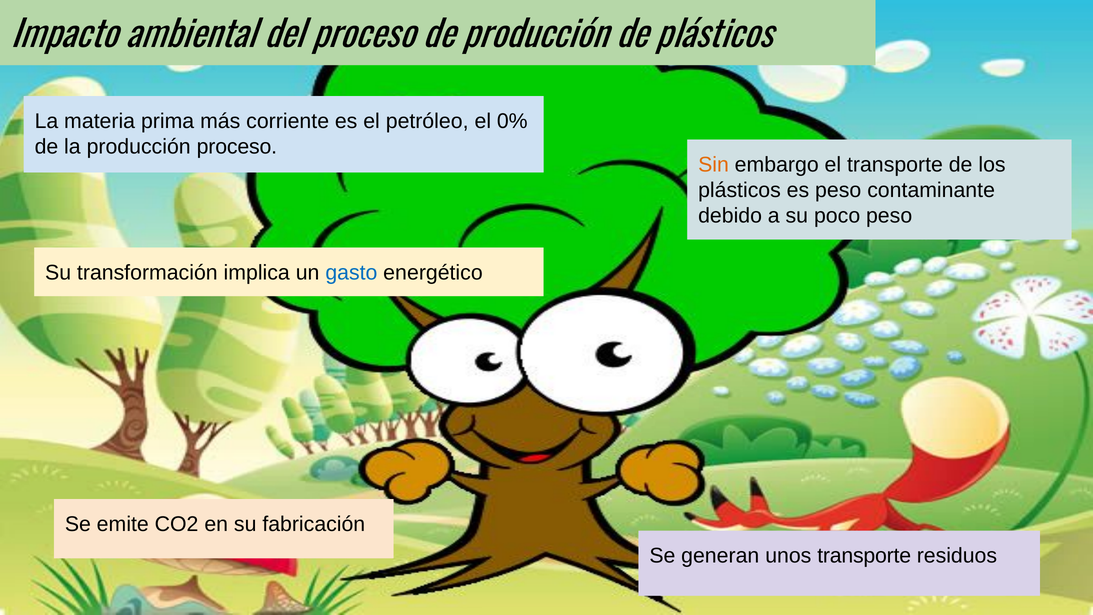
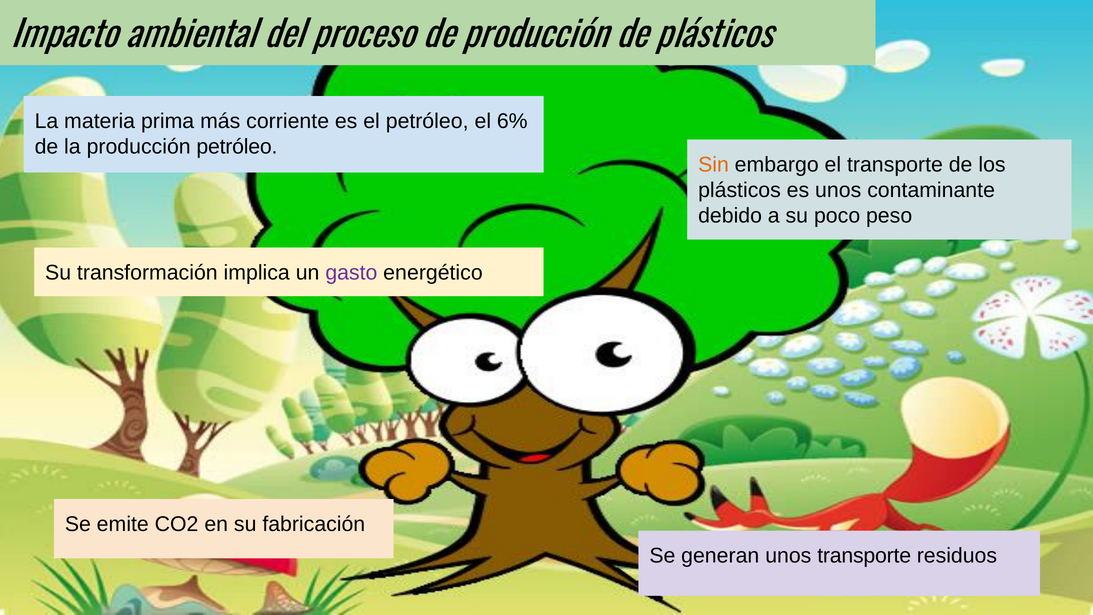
0%: 0% -> 6% (512, 121)
producción proceso: proceso -> petróleo (237, 147)
es peso: peso -> unos (838, 190)
gasto colour: blue -> purple (351, 273)
